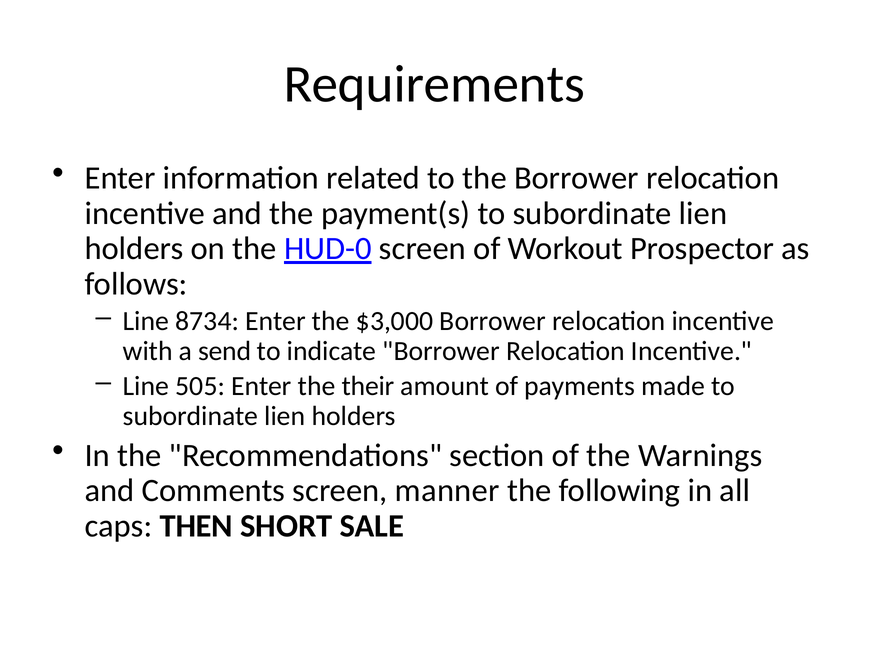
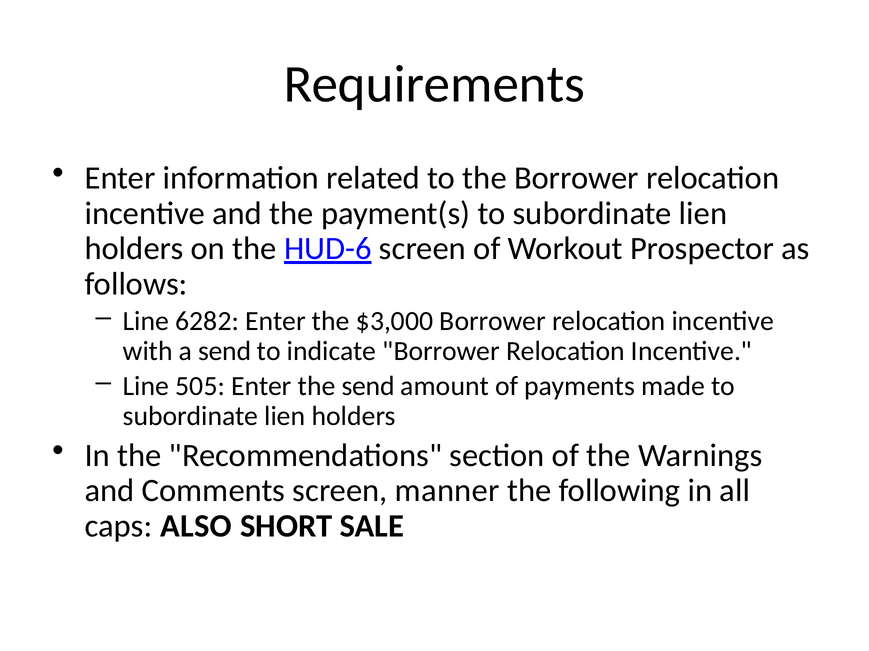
HUD-0: HUD-0 -> HUD-6 (328, 249)
8734: 8734 -> 6282 (207, 322)
the their: their -> send (368, 387)
THEN: THEN -> ALSO (196, 527)
